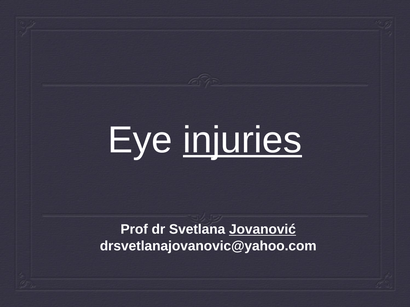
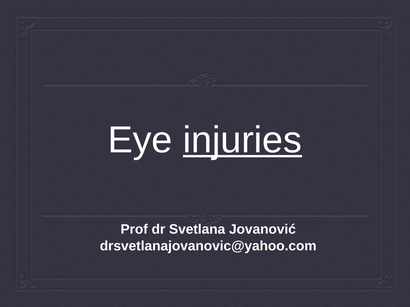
Jovanović underline: present -> none (262, 230)
